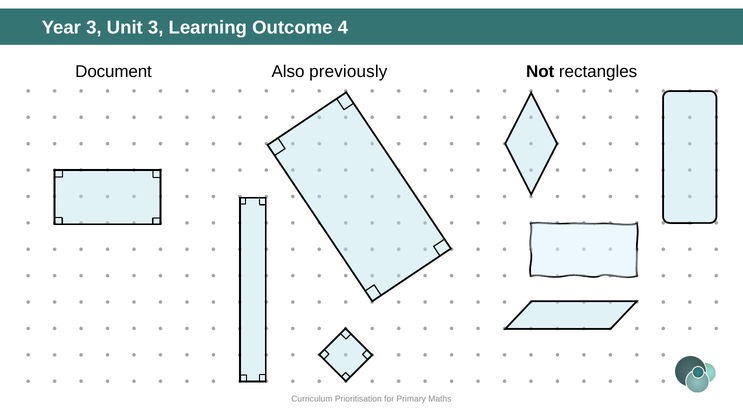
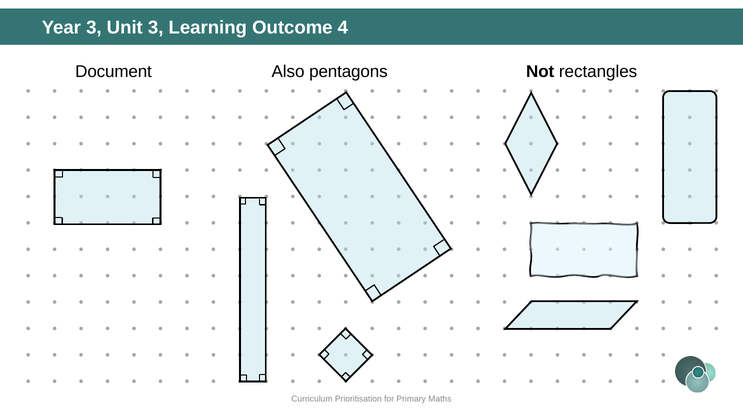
previously: previously -> pentagons (348, 72)
